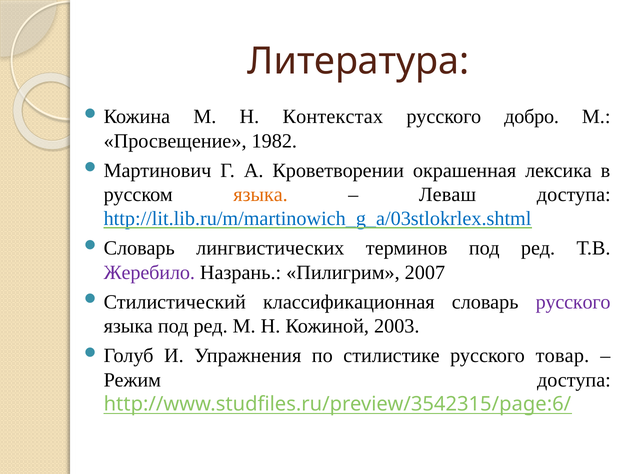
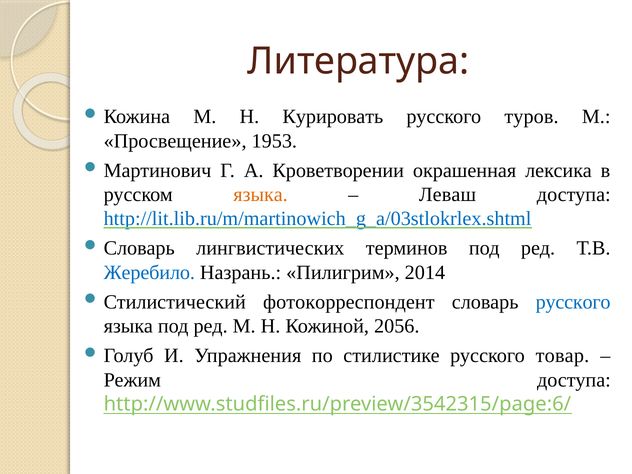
Контекстах: Контекстах -> Курировать (333, 117)
добро: добро -> туров (531, 117)
1982: 1982 -> 1953 (274, 141)
Жеребило colour: purple -> blue (149, 273)
2007: 2007 -> 2014 (425, 273)
классификационная: классификационная -> фотокорреспондент (349, 302)
русского colour: purple -> blue (573, 302)
2003: 2003 -> 2056 (397, 326)
